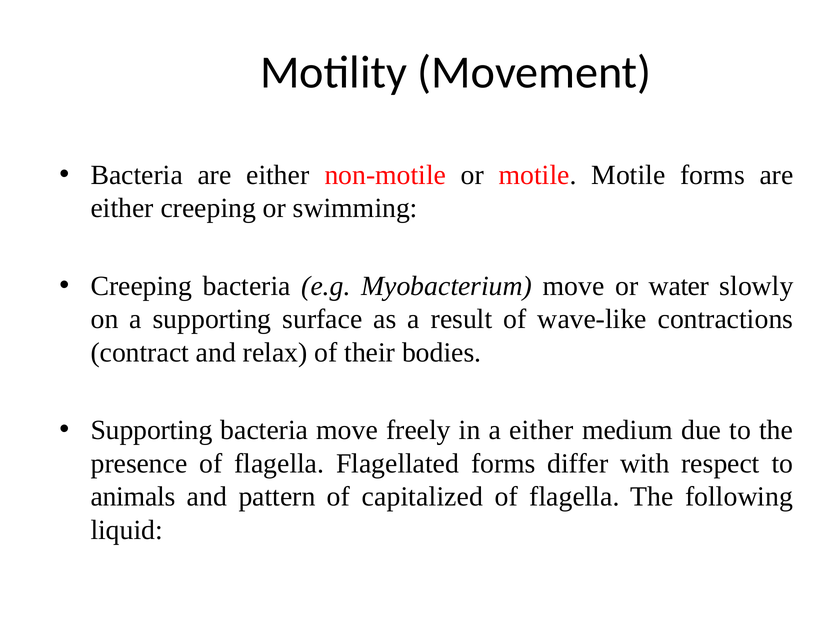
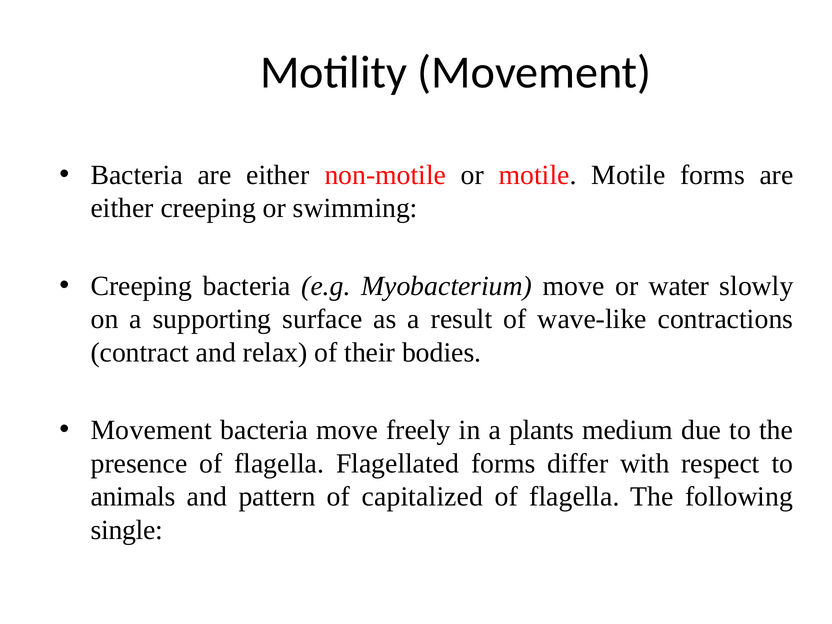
Supporting: Supporting -> Movement (151, 430)
a either: either -> plants (542, 430)
liquid: liquid -> single (127, 530)
